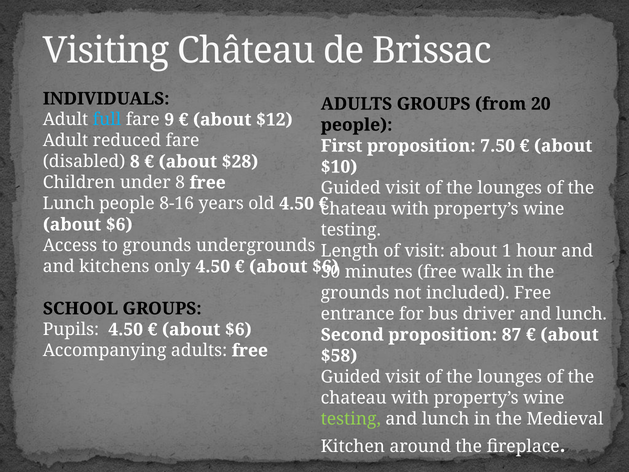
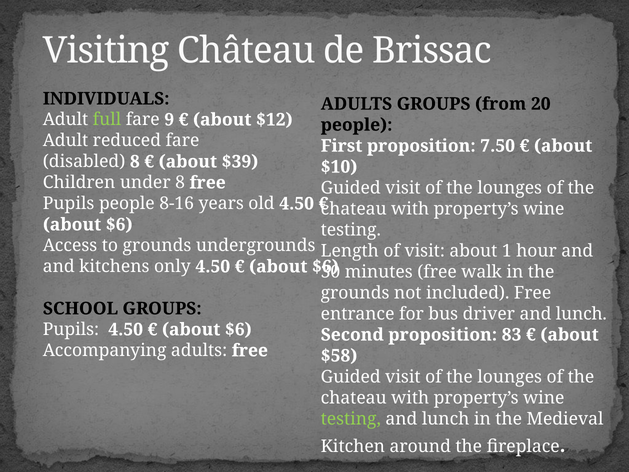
full colour: light blue -> light green (107, 120)
$28: $28 -> $39 (240, 162)
Lunch: Lunch -> Pupils (69, 204)
87: 87 -> 83 (512, 335)
